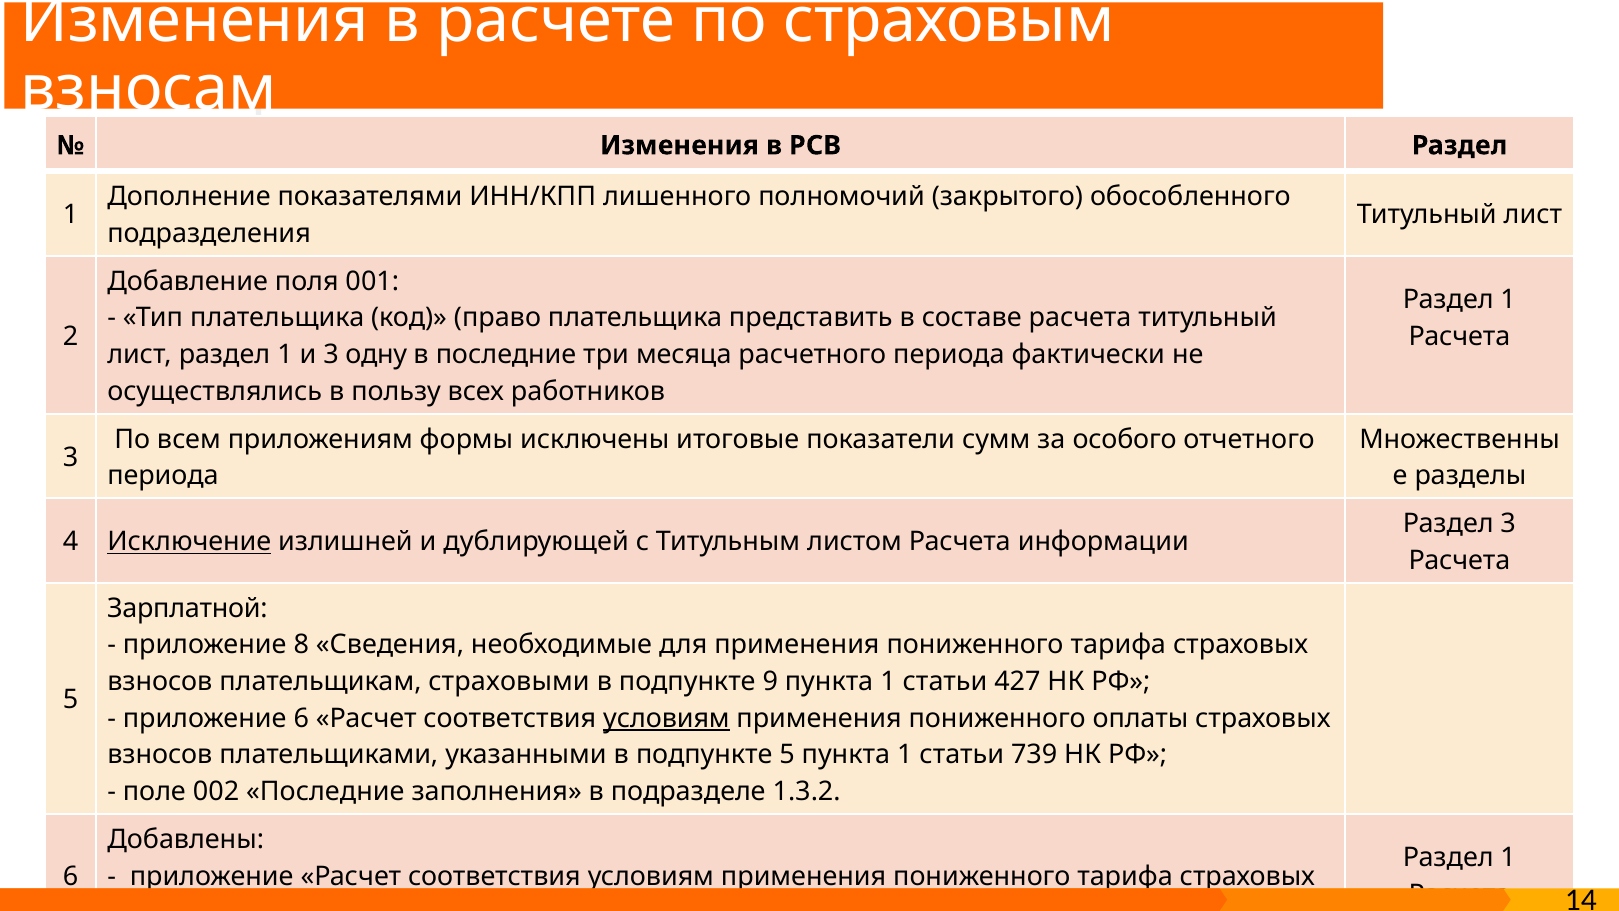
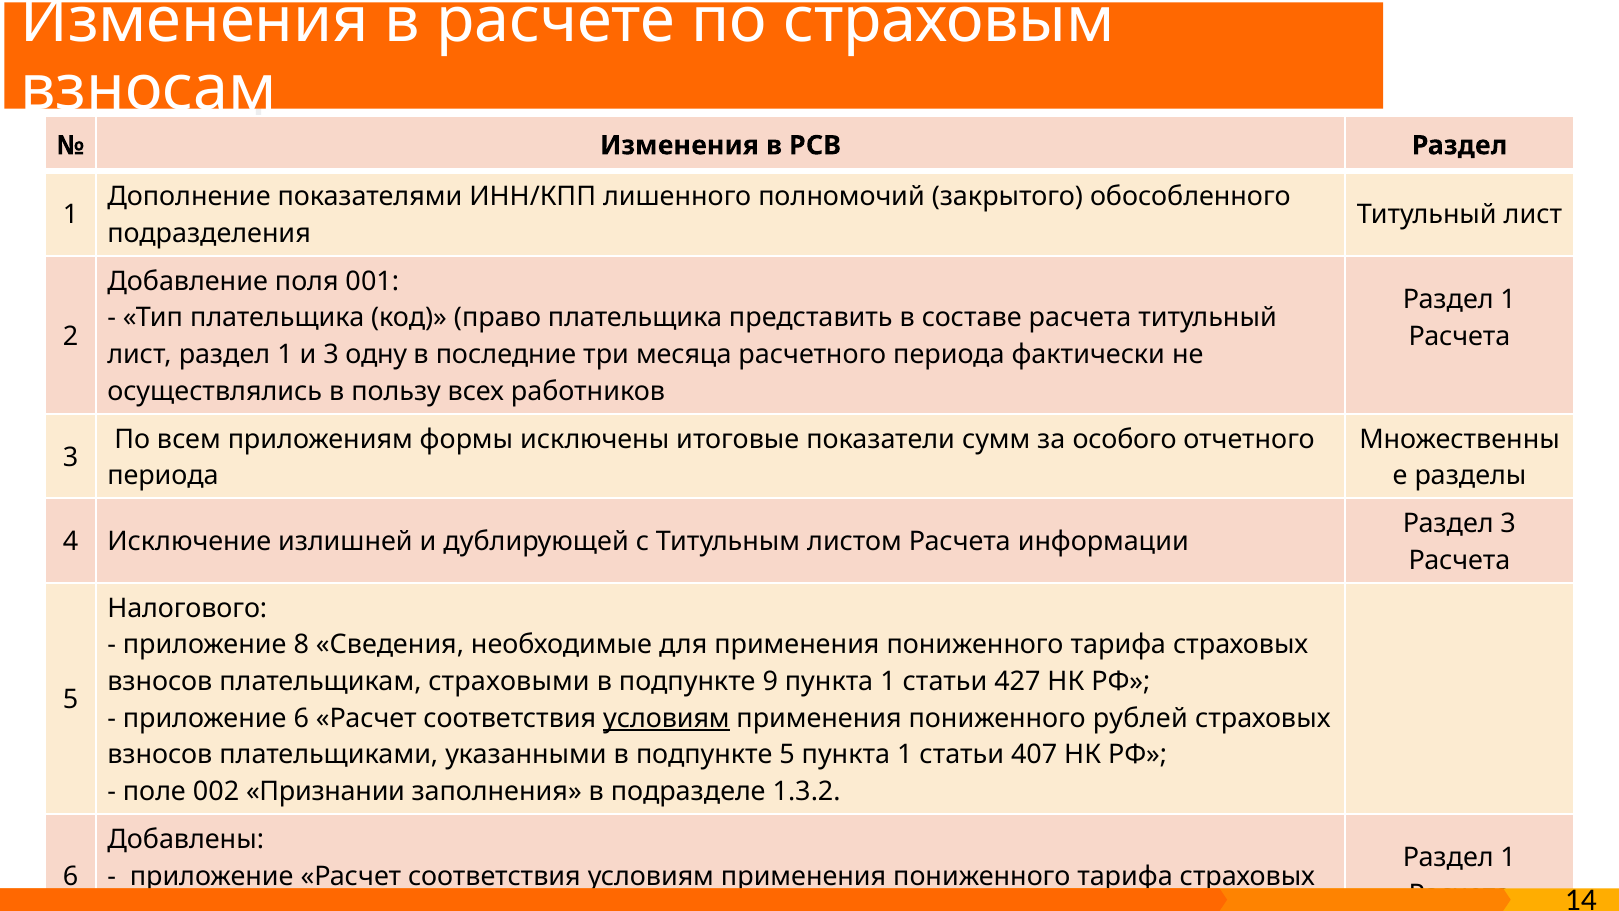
Исключение underline: present -> none (189, 542)
Зарплатной: Зарплатной -> Налогового (187, 608)
оплаты: оплаты -> рублей (1140, 718)
739: 739 -> 407 (1034, 755)
002 Последние: Последние -> Признании (325, 791)
